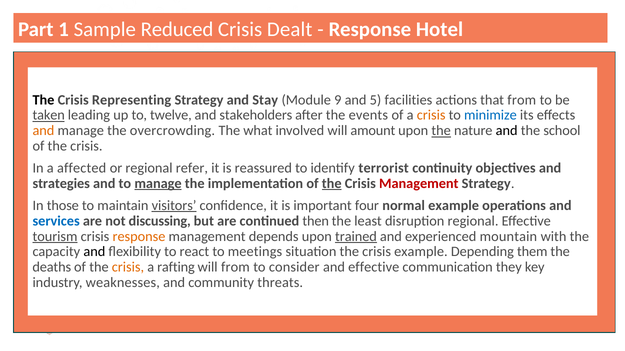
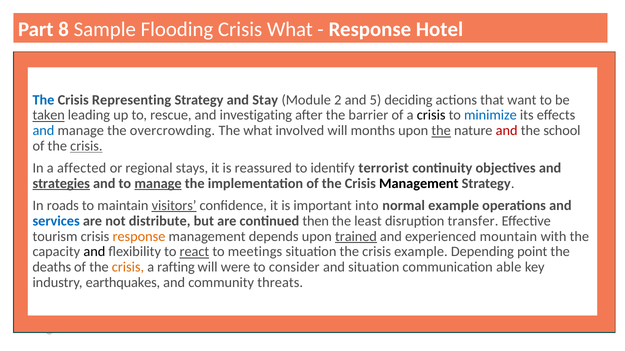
1: 1 -> 8 (64, 29)
Reduced: Reduced -> Flooding (177, 29)
Crisis Dealt: Dealt -> What (290, 29)
The colour: black -> blue (43, 100)
9: 9 -> 2 (338, 100)
facilities: facilities -> deciding (408, 100)
that from: from -> want (522, 100)
twelve: twelve -> rescue (171, 115)
stakeholders: stakeholders -> investigating (256, 115)
events: events -> barrier (368, 115)
crisis colour: orange -> black (431, 115)
and colour: orange -> blue (43, 131)
amount: amount -> months (373, 131)
and colour: black -> red (507, 131)
crisis underline: none -> present (86, 146)
refer: refer -> stays (192, 168)
strategies underline: none -> present (61, 184)
the underline: present -> none (332, 184)
Management colour: red -> black (419, 184)
those: those -> roads (63, 206)
four: four -> into (367, 206)
discussing: discussing -> distribute (160, 221)
disruption regional: regional -> transfer (473, 221)
tourism underline: present -> none (55, 237)
react underline: none -> present (194, 252)
them: them -> point (532, 252)
will from: from -> were (236, 268)
and effective: effective -> situation (374, 268)
they: they -> able (509, 268)
weaknesses: weaknesses -> earthquakes (123, 283)
